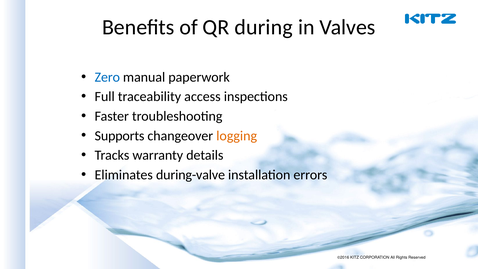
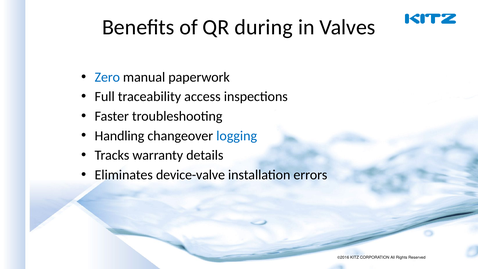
Supports: Supports -> Handling (120, 136)
logging colour: orange -> blue (237, 136)
during-valve: during-valve -> device-valve (191, 175)
